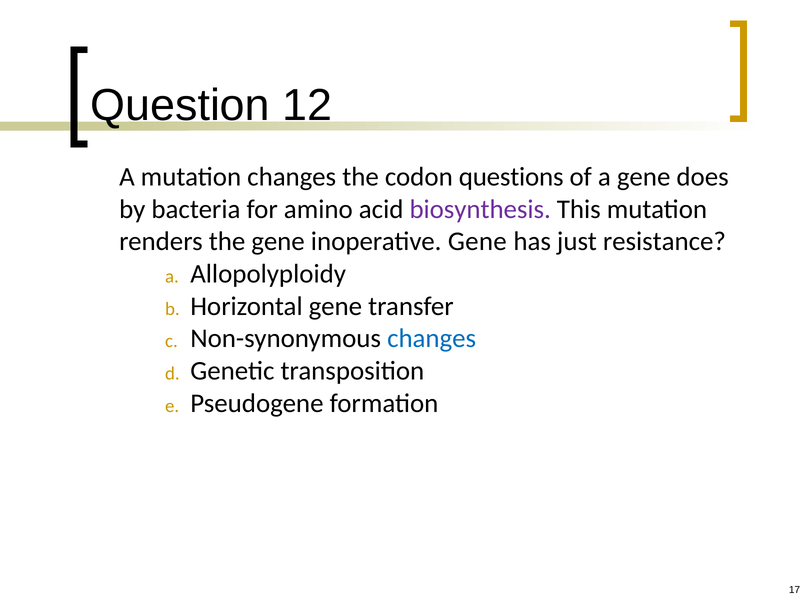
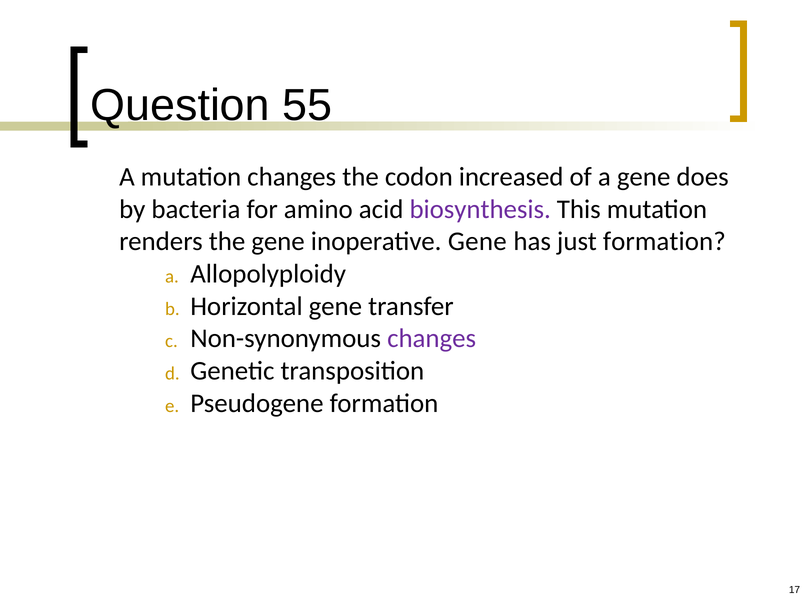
12: 12 -> 55 (307, 106)
questions: questions -> increased (511, 177)
just resistance: resistance -> formation (664, 242)
changes colour: blue -> purple (432, 339)
